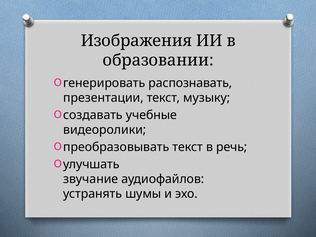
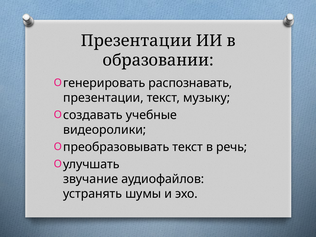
Изображения: Изображения -> Презентации (136, 41)
